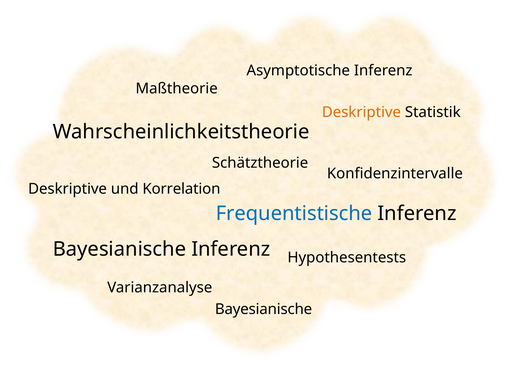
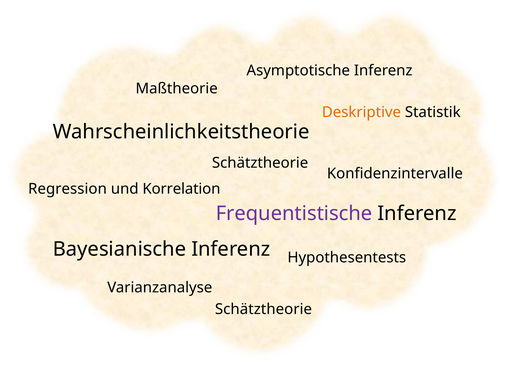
Deskriptive: Deskriptive -> Regression (68, 189)
Frequentistische colour: blue -> purple (294, 213)
Bayesianische: Bayesianische -> Schätztheorie (263, 309)
